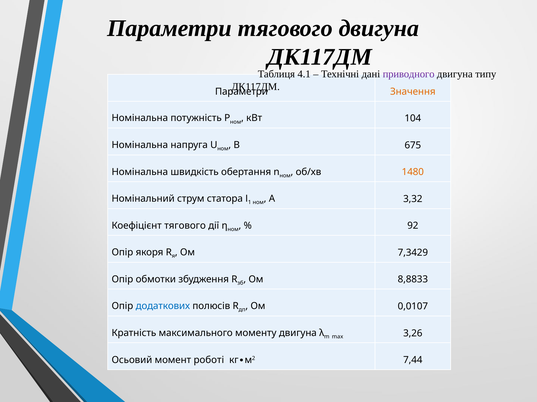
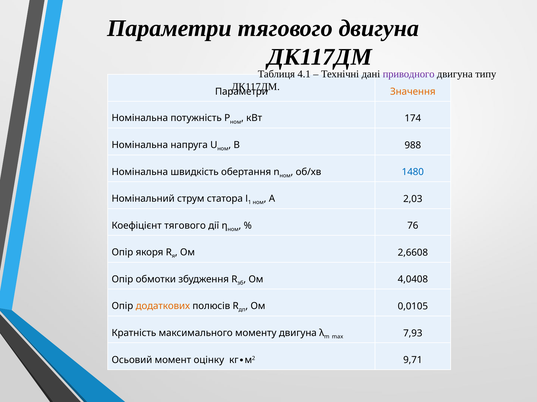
104: 104 -> 174 (413, 119)
675: 675 -> 988 (413, 146)
1480 colour: orange -> blue (413, 172)
3,32: 3,32 -> 2,03 (413, 199)
92: 92 -> 76 (413, 226)
7,3429: 7,3429 -> 2,6608 (413, 253)
8,8833: 8,8833 -> 4,0408 (413, 280)
додаткових colour: blue -> orange (163, 307)
0,0107: 0,0107 -> 0,0105 (413, 307)
3,26: 3,26 -> 7,93 (413, 334)
7,44: 7,44 -> 9,71 (413, 361)
роботі: роботі -> оцінку (209, 361)
